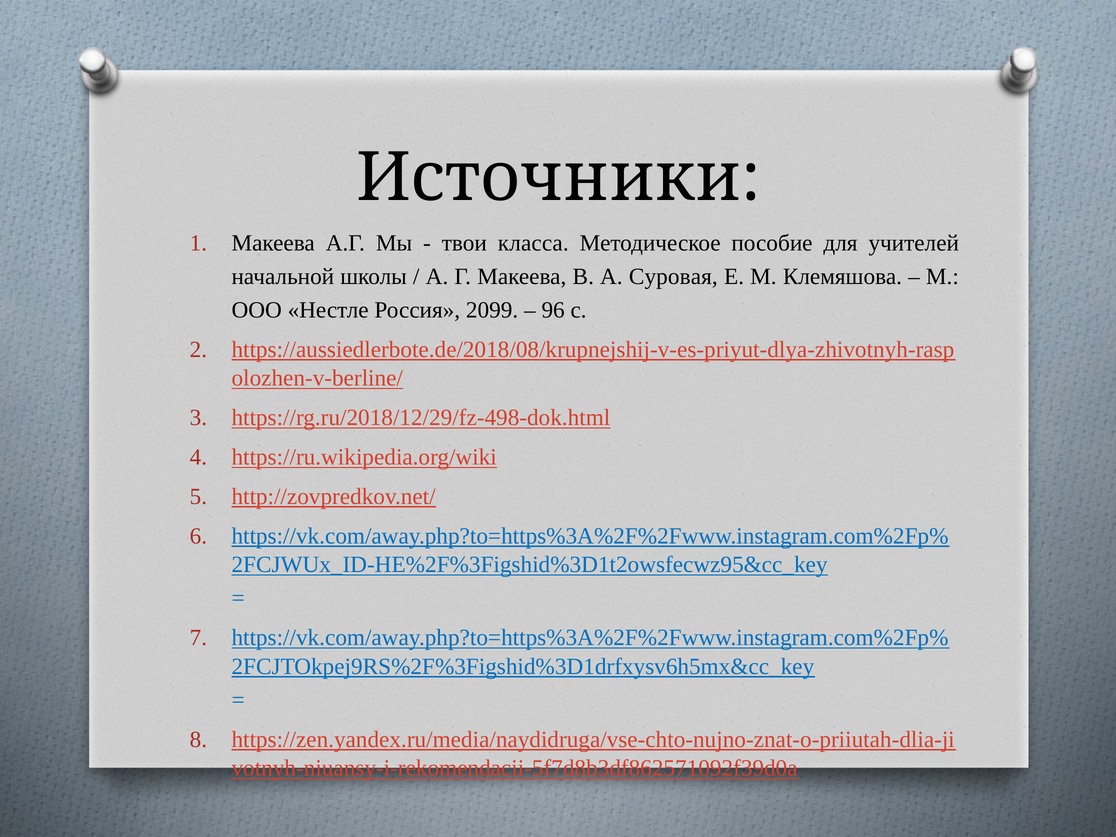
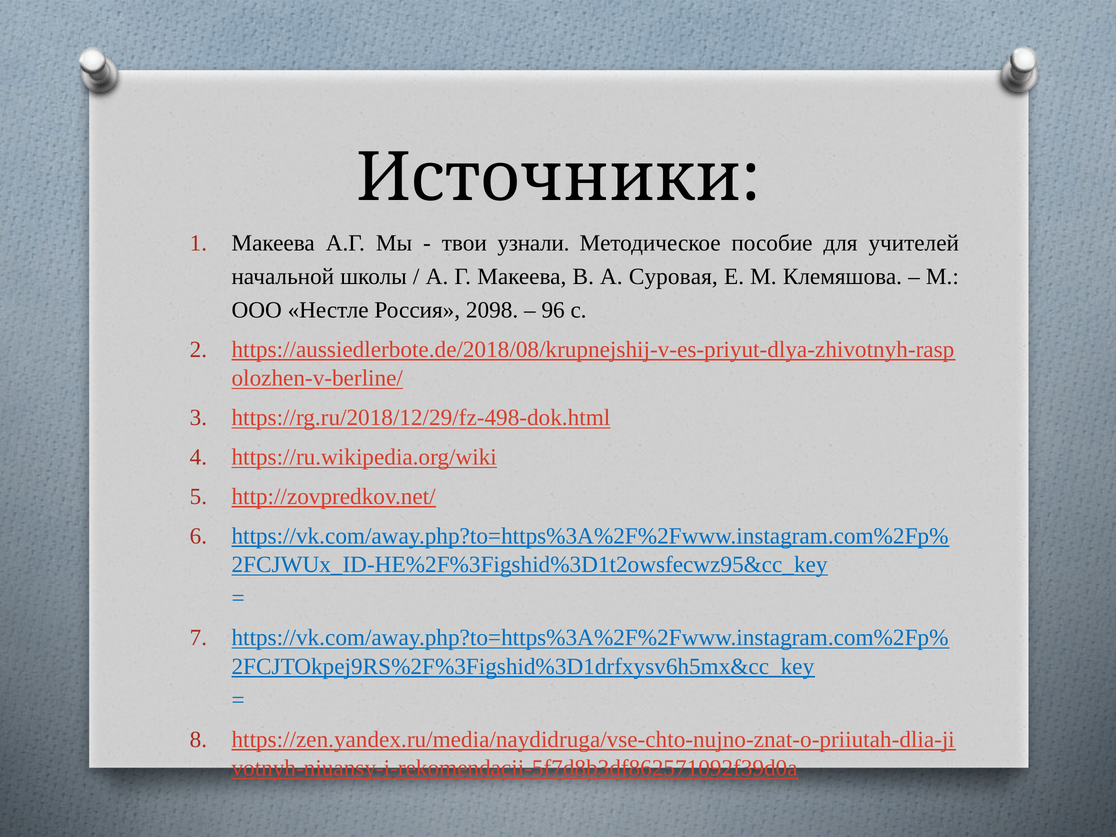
класса: класса -> узнали (533, 243)
2099: 2099 -> 2098 (492, 310)
